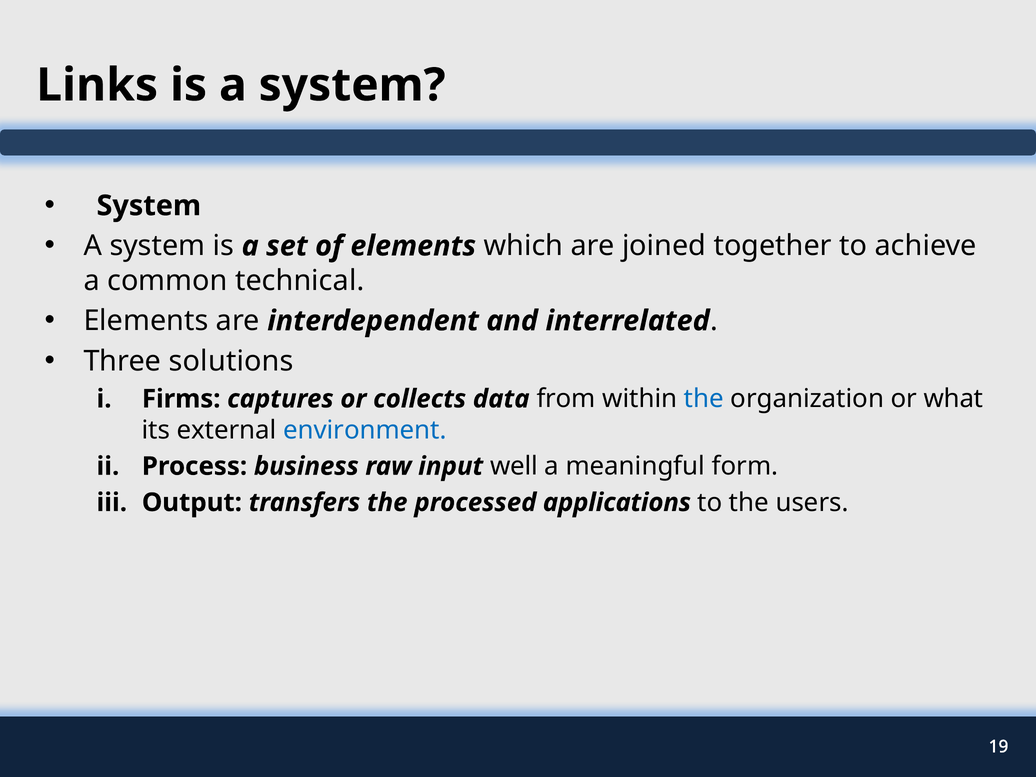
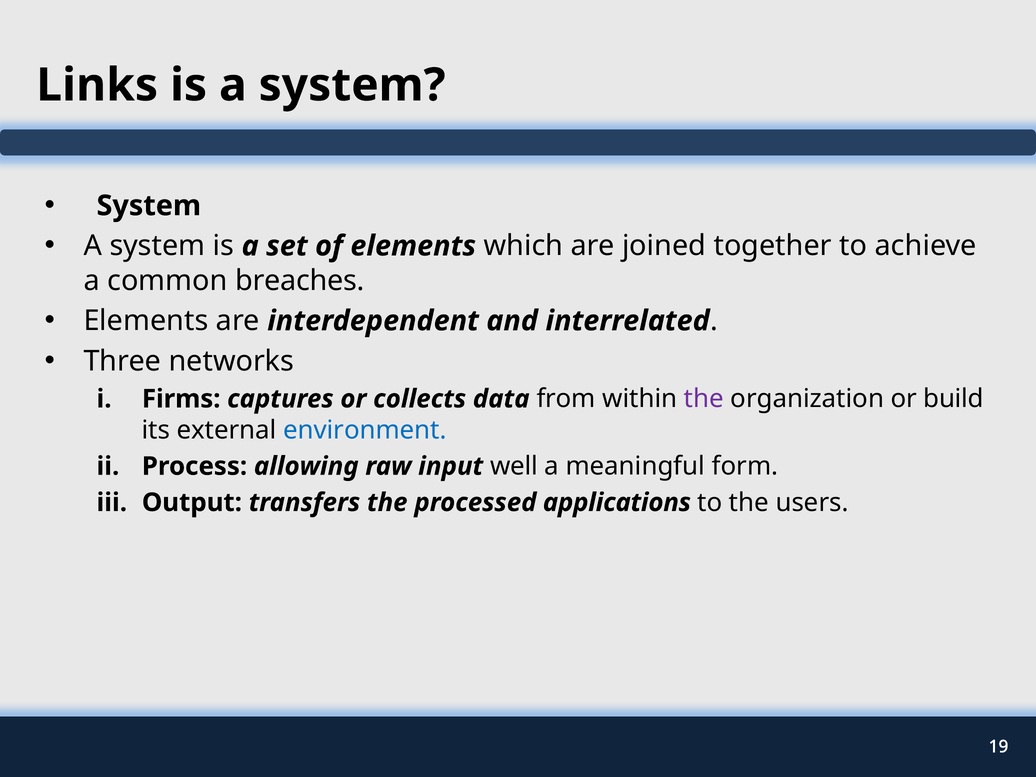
technical: technical -> breaches (300, 281)
solutions: solutions -> networks (231, 361)
the colour: blue -> purple (704, 399)
what: what -> build (953, 399)
business: business -> allowing (306, 466)
